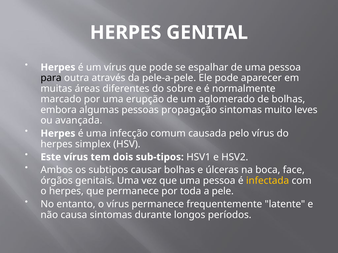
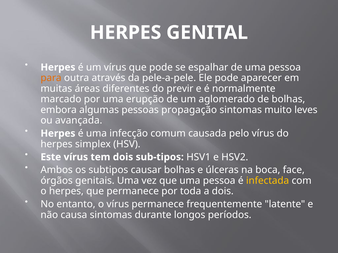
para colour: black -> orange (51, 78)
sobre: sobre -> previr (180, 89)
a pele: pele -> dois (223, 192)
